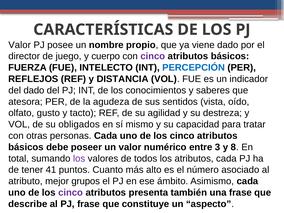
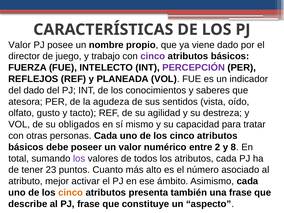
cuerpo: cuerpo -> trabajo (106, 56)
PERCEPCIÓN colour: blue -> purple (194, 68)
DISTANCIA: DISTANCIA -> PLANEADA (123, 79)
3: 3 -> 2 (218, 147)
41: 41 -> 23 (51, 170)
grupos: grupos -> activar (86, 181)
cinco colour: purple -> orange (71, 193)
